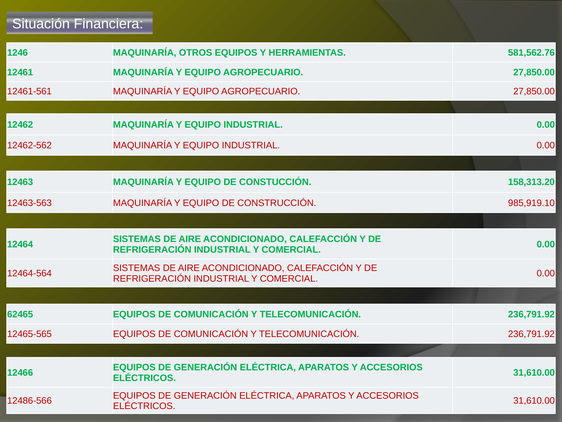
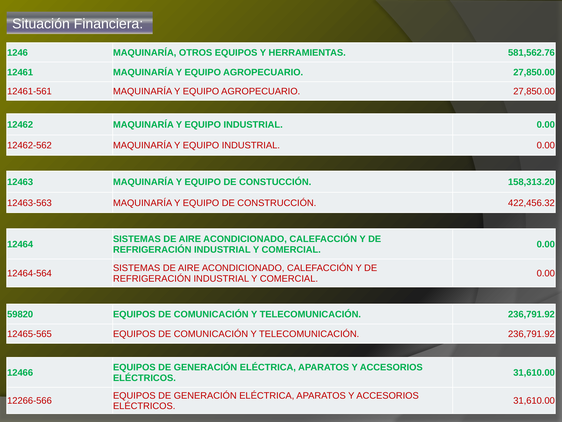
985,919.10: 985,919.10 -> 422,456.32 (531, 203)
62465: 62465 -> 59820 (20, 314)
12486-566: 12486-566 -> 12266-566 (29, 400)
